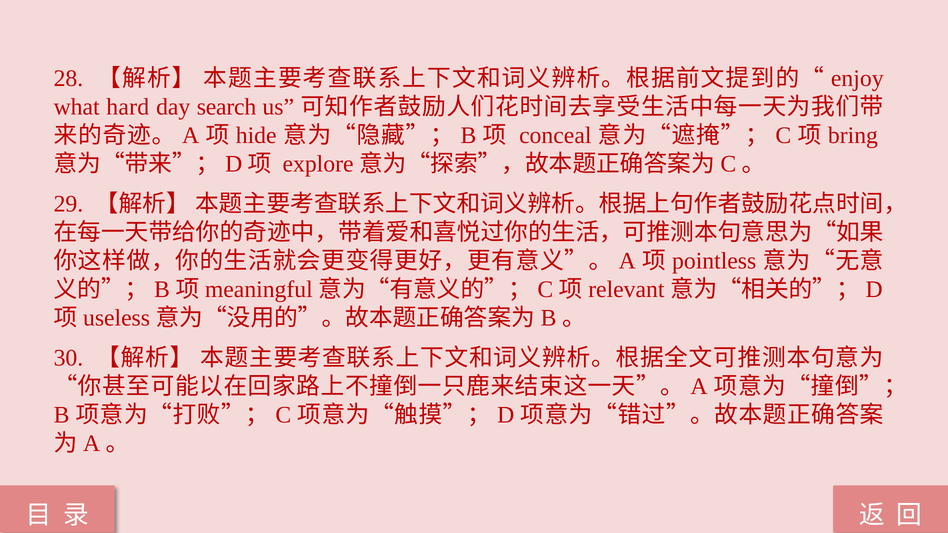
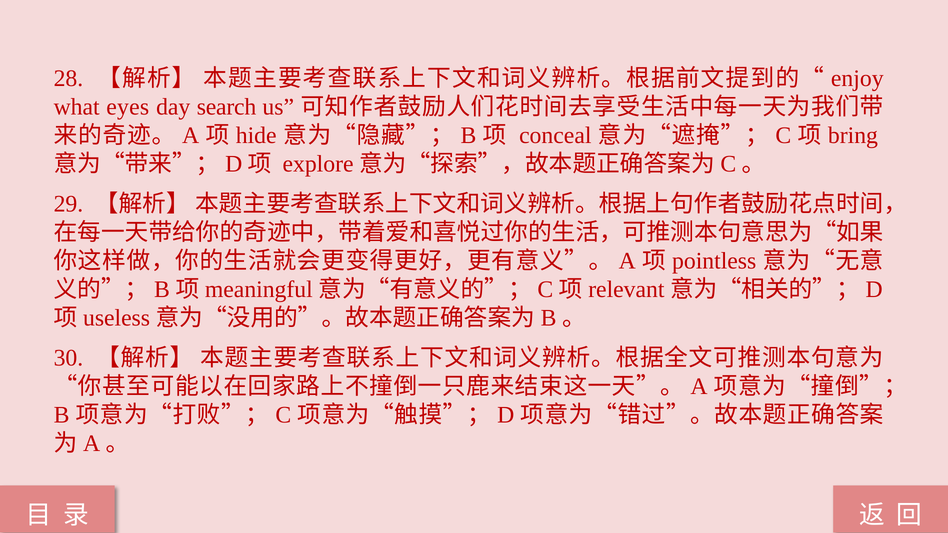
hard: hard -> eyes (128, 107)
